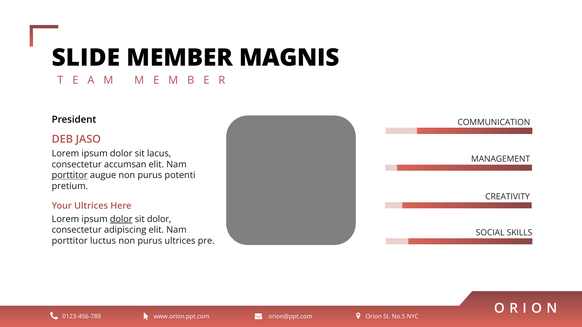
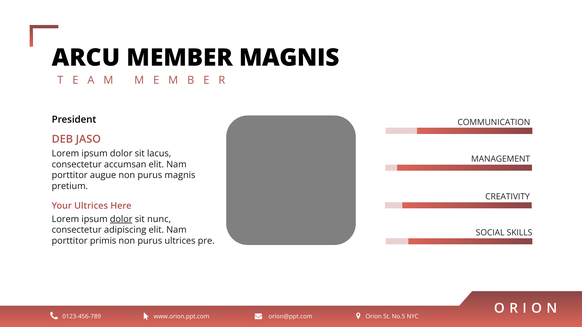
SLIDE: SLIDE -> ARCU (86, 58)
porttitor underline: present -> none (70, 175)
purus potenti: potenti -> magnis (180, 175)
sit dolor: dolor -> nunc (159, 219)
luctus: luctus -> primis (103, 241)
